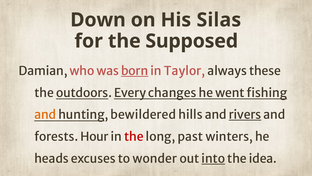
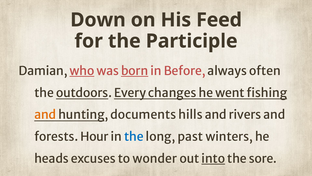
Silas: Silas -> Feed (219, 20)
Supposed: Supposed -> Participle (192, 41)
who underline: none -> present (82, 71)
Taylor: Taylor -> Before (185, 71)
these: these -> often (265, 71)
bewildered: bewildered -> documents (143, 115)
rivers underline: present -> none (245, 115)
the colour: red -> blue (134, 136)
idea: idea -> sore (263, 158)
